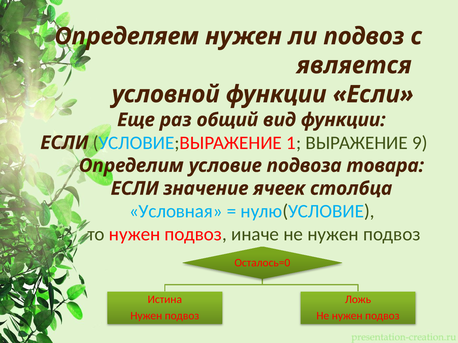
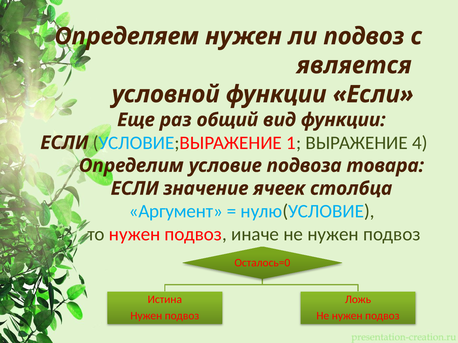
9: 9 -> 4 (420, 143)
Условная: Условная -> Аргумент (176, 212)
